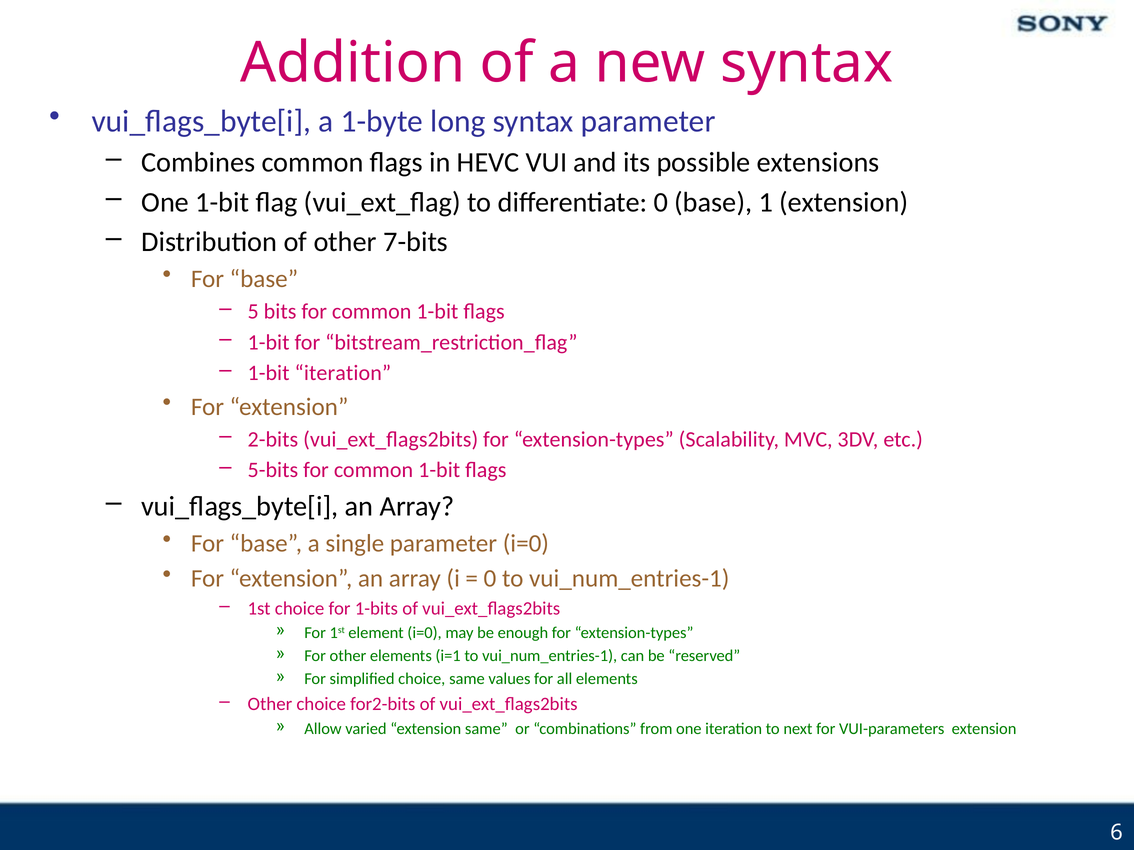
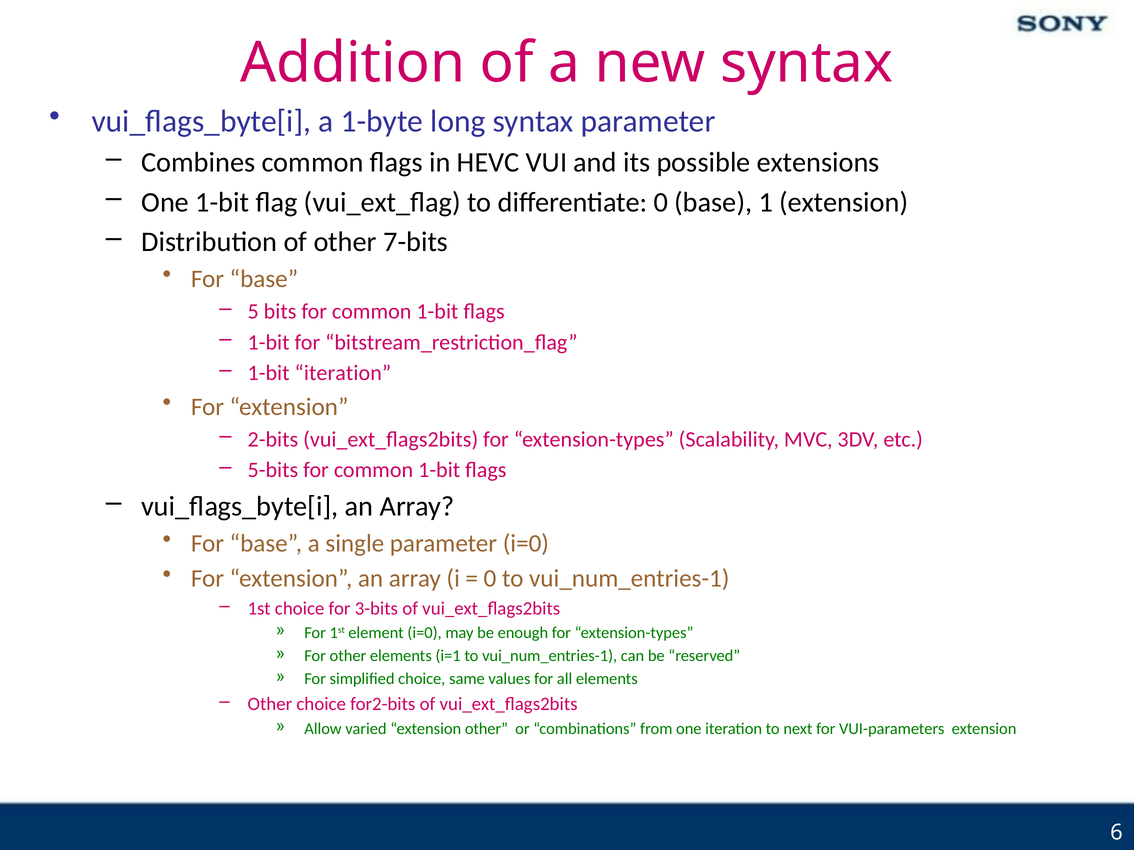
1-bits: 1-bits -> 3-bits (376, 609)
extension same: same -> other (486, 729)
